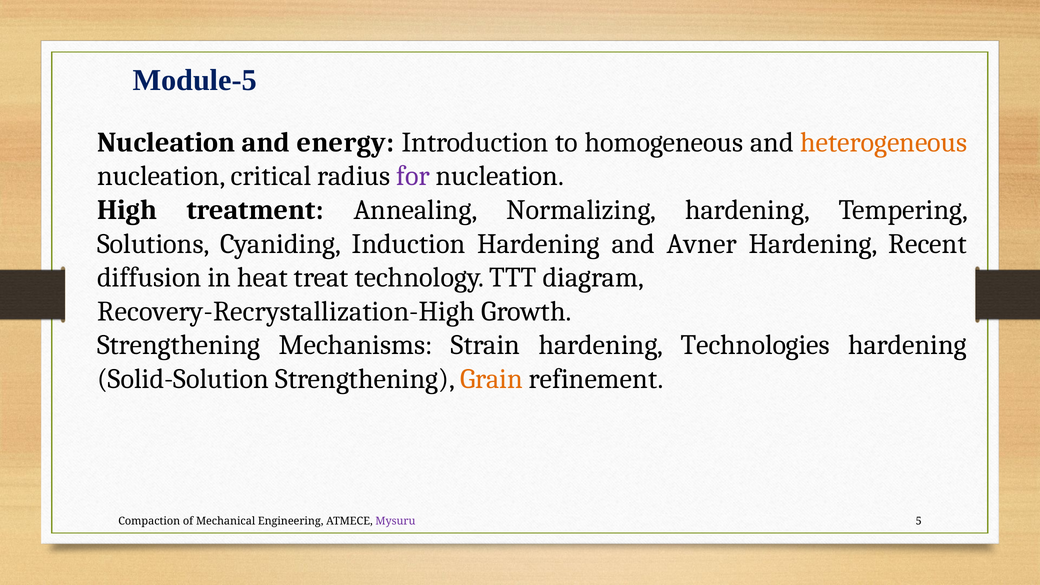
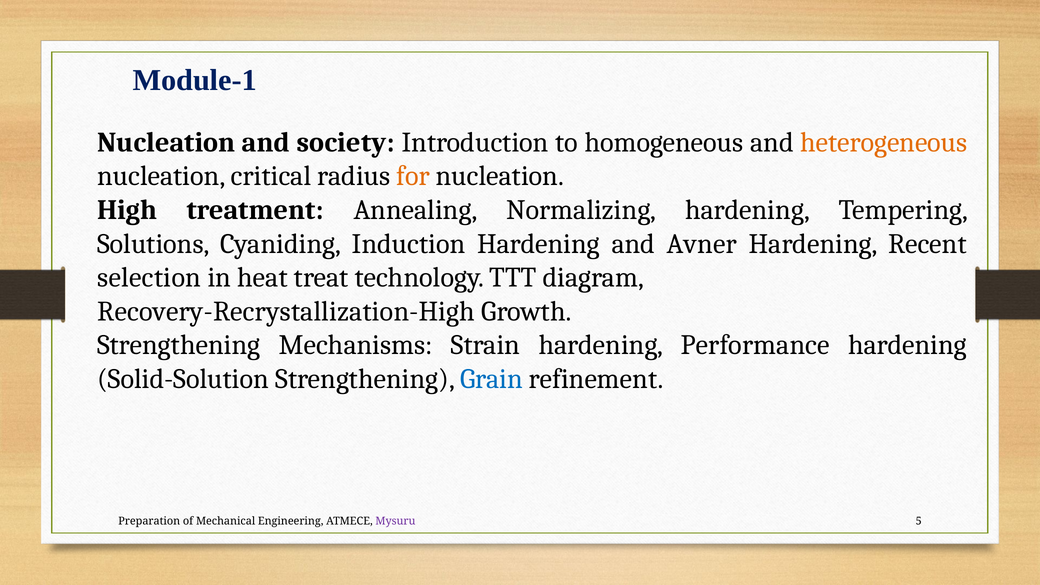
Module-5: Module-5 -> Module-1 (195, 80)
energy: energy -> society (346, 142)
for colour: purple -> orange (413, 176)
diffusion: diffusion -> selection (149, 278)
Technologies: Technologies -> Performance (755, 345)
Grain colour: orange -> blue (492, 379)
Compaction: Compaction -> Preparation (149, 521)
